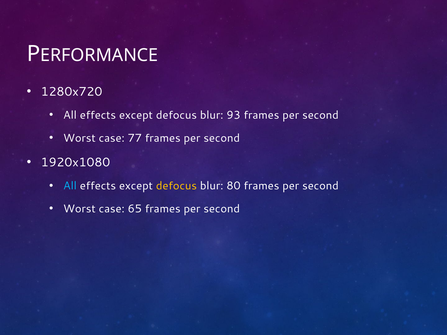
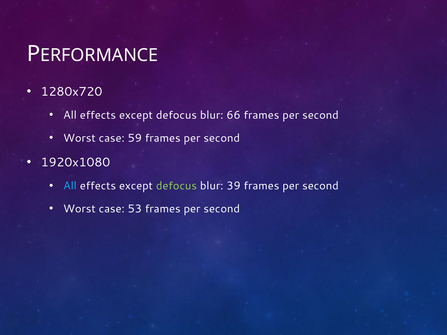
93: 93 -> 66 (234, 115)
77: 77 -> 59 (135, 138)
defocus colour: yellow -> light green (176, 186)
80: 80 -> 39 (234, 186)
65: 65 -> 53 (135, 209)
